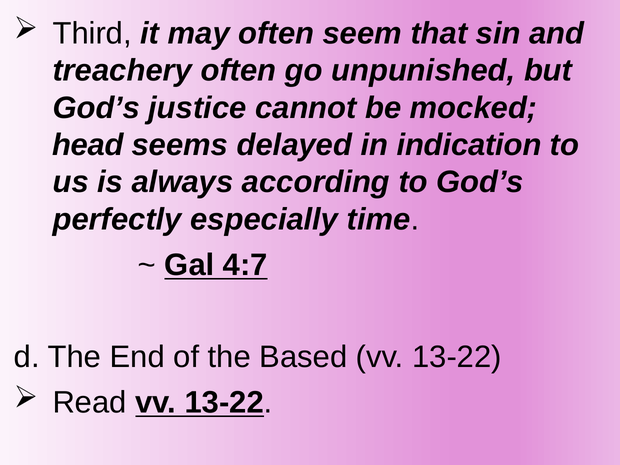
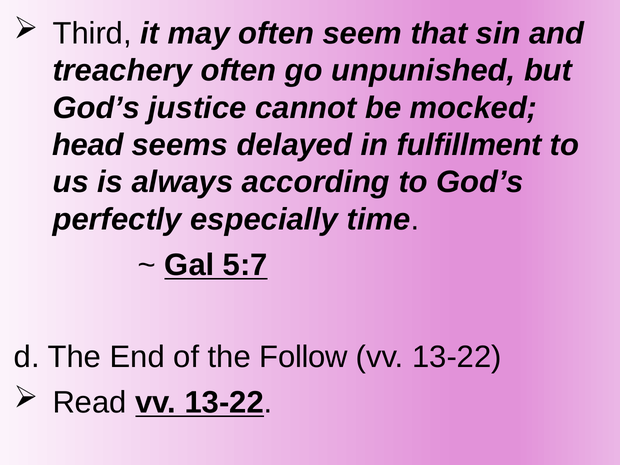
indication: indication -> fulfillment (469, 145)
4:7: 4:7 -> 5:7 (245, 265)
Based: Based -> Follow (304, 357)
